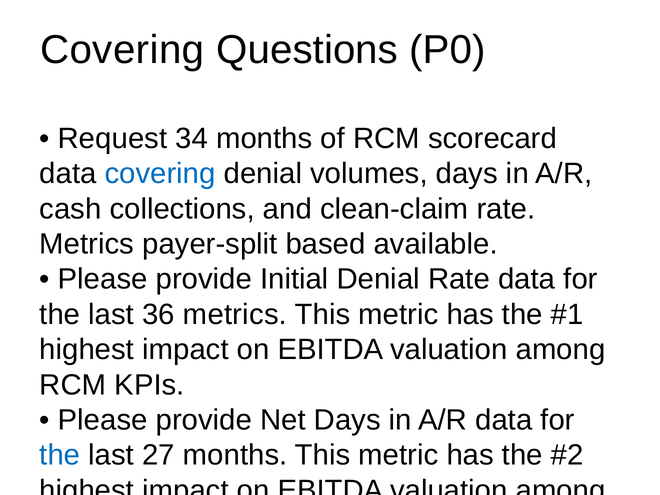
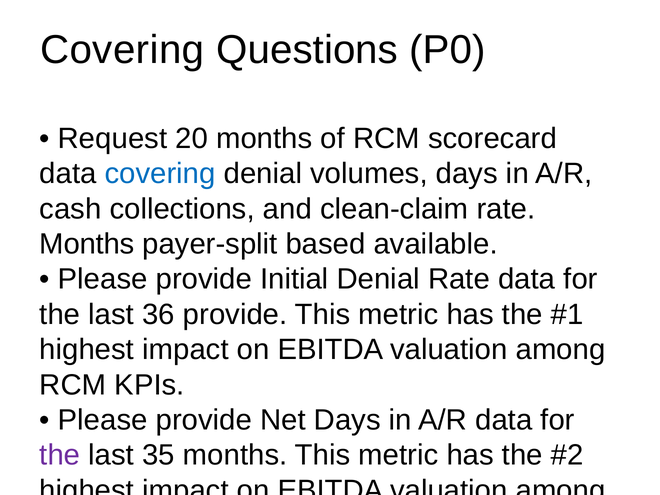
34: 34 -> 20 (192, 138)
Metrics: Metrics -> Months (87, 244)
36 metrics: metrics -> provide (235, 314)
the colour: blue -> purple (60, 455)
27: 27 -> 35 (159, 455)
